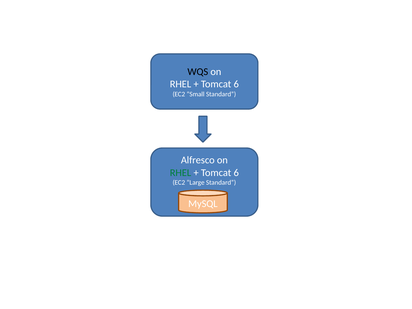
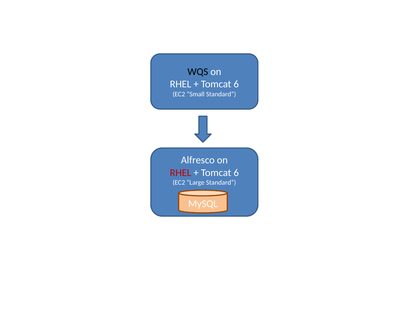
RHEL colour: green -> red (181, 173)
